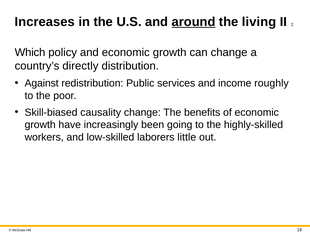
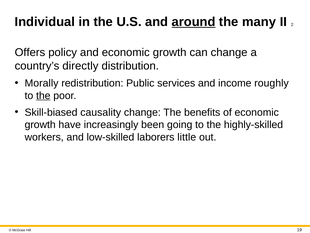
Increases: Increases -> Individual (45, 22)
living: living -> many (259, 22)
Which: Which -> Offers (30, 52)
Against: Against -> Morally (42, 83)
the underline: none -> present (43, 95)
